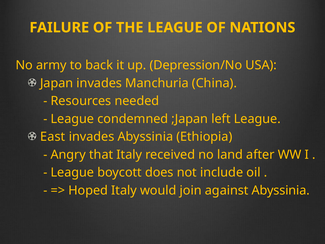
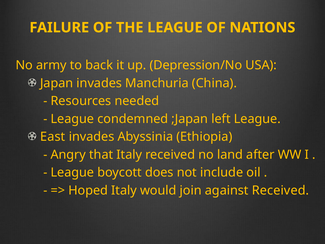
against Abyssinia: Abyssinia -> Received (280, 190)
